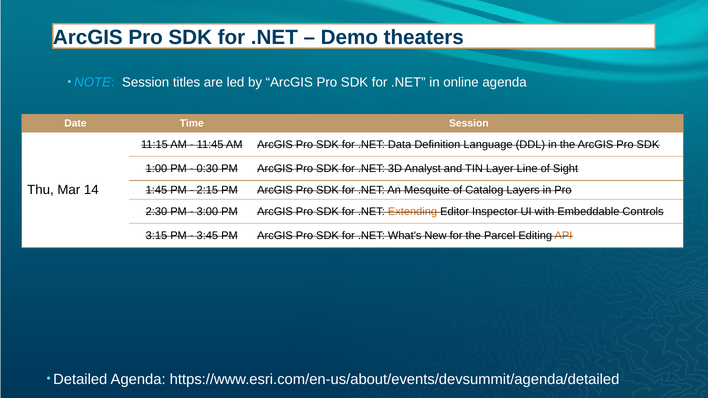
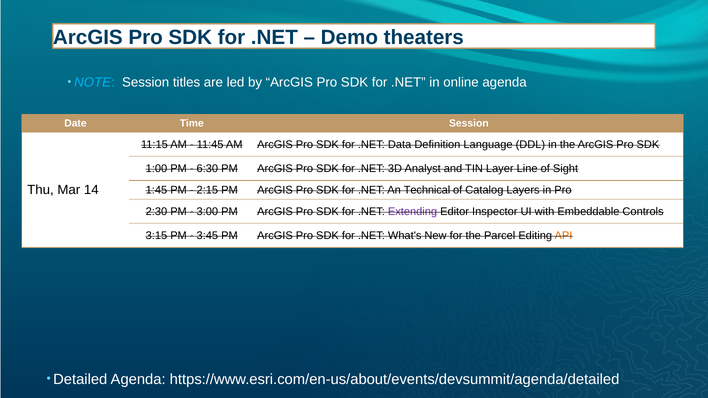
0:30: 0:30 -> 6:30 (207, 169)
Mesquite: Mesquite -> Technical (427, 190)
Extending colour: orange -> purple (413, 212)
